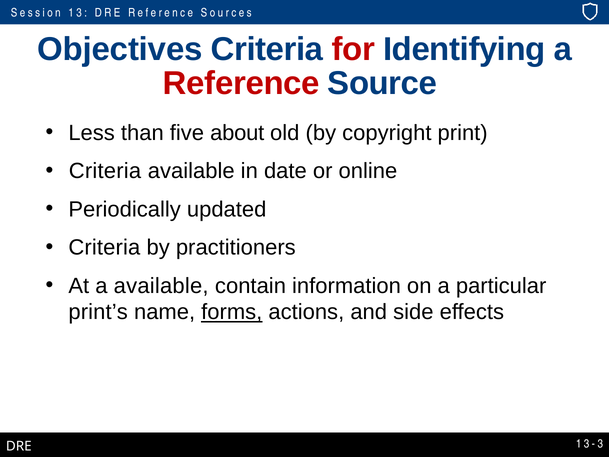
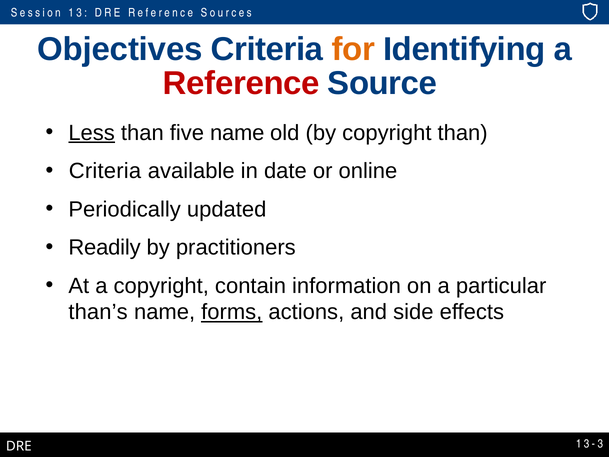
for colour: red -> orange (353, 50)
Less underline: none -> present (92, 133)
five about: about -> name (237, 133)
copyright print: print -> than (463, 133)
Criteria: Criteria -> Readily (105, 247)
a available: available -> copyright (161, 286)
print’s: print’s -> than’s (98, 312)
